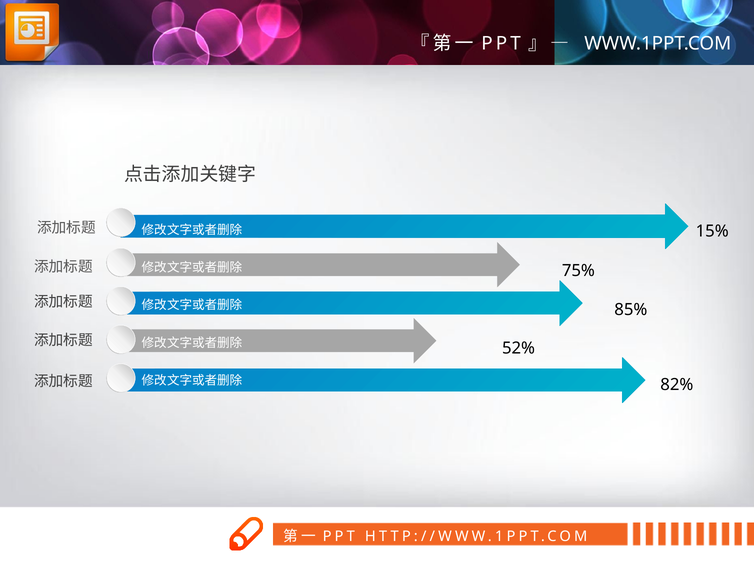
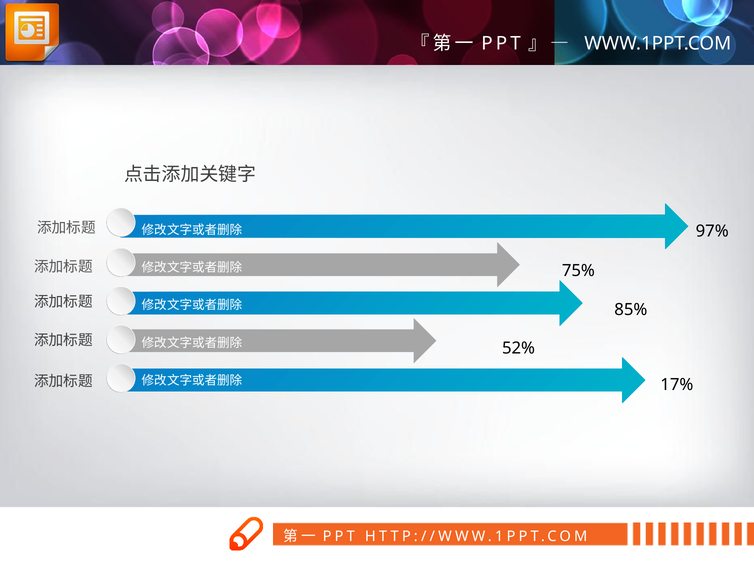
15%: 15% -> 97% (712, 231)
82%: 82% -> 17% (677, 385)
